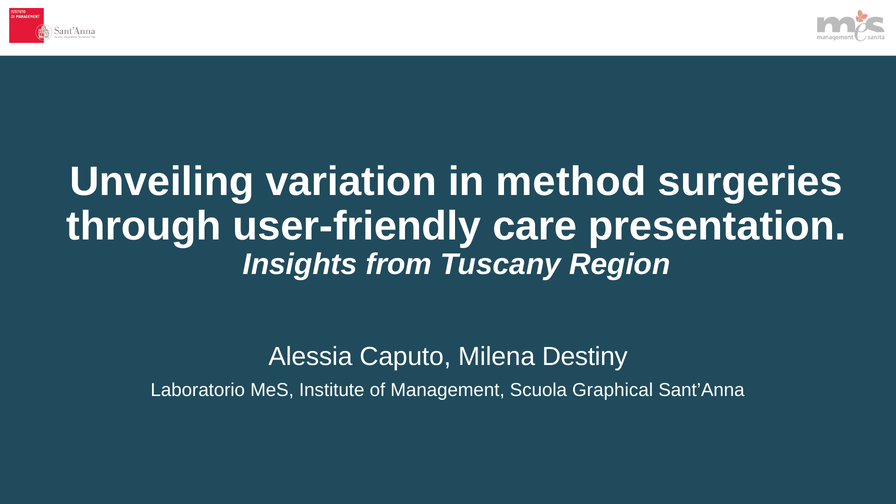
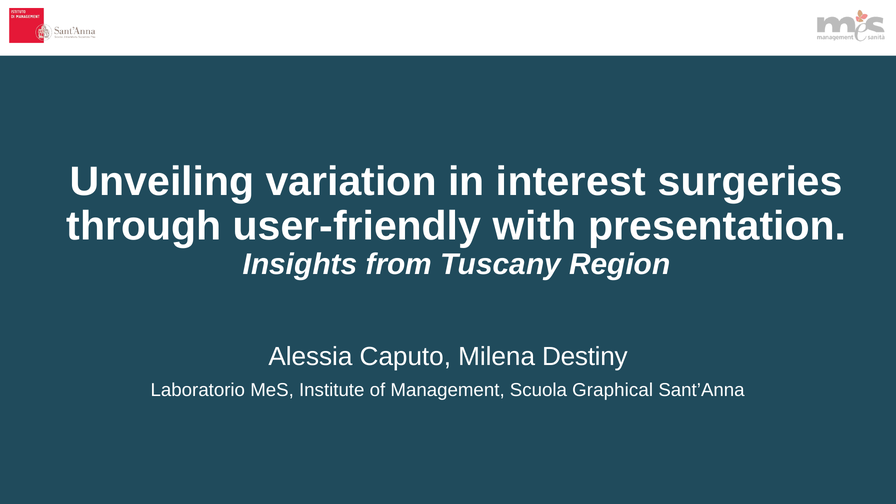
method: method -> interest (571, 182)
care: care -> with (535, 226)
